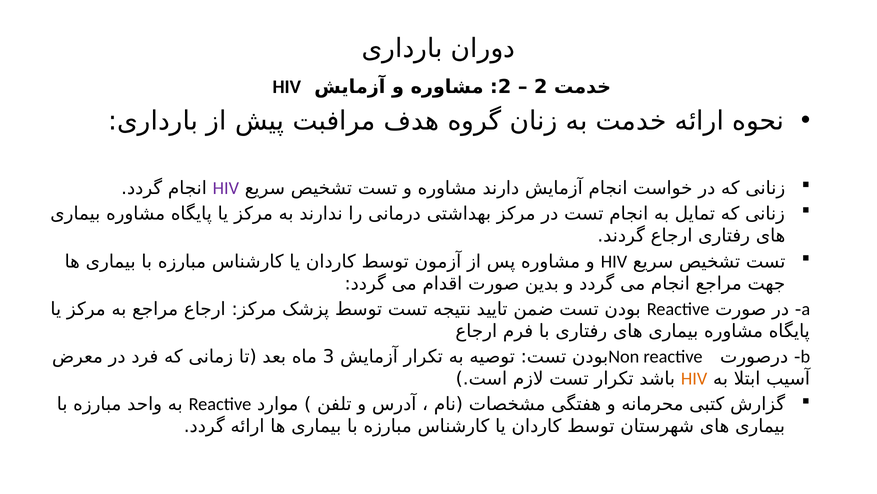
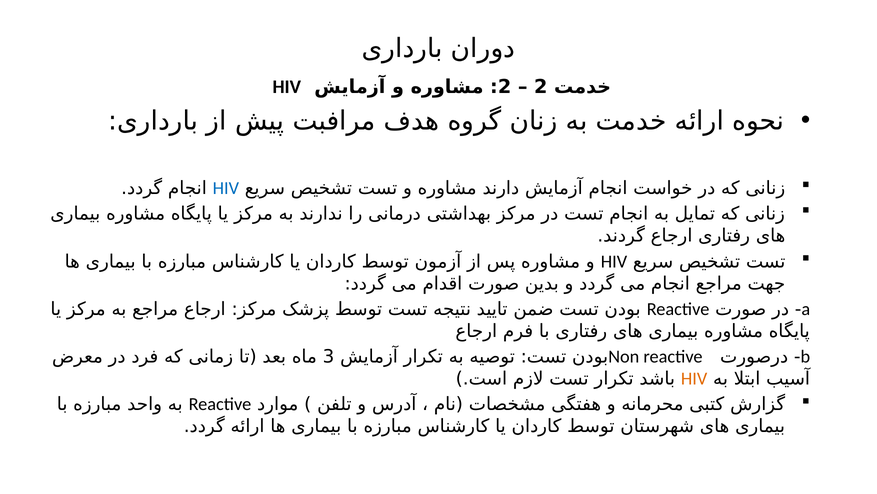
HIV colour: purple -> blue (226, 188)
